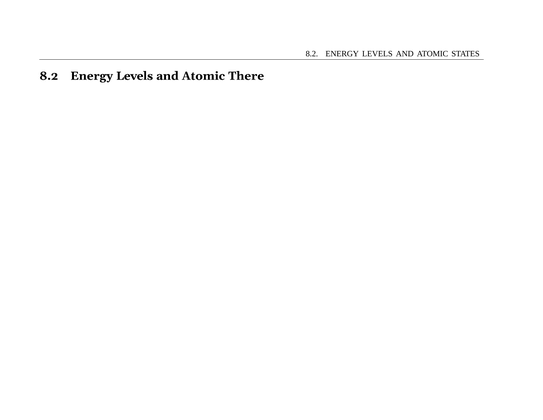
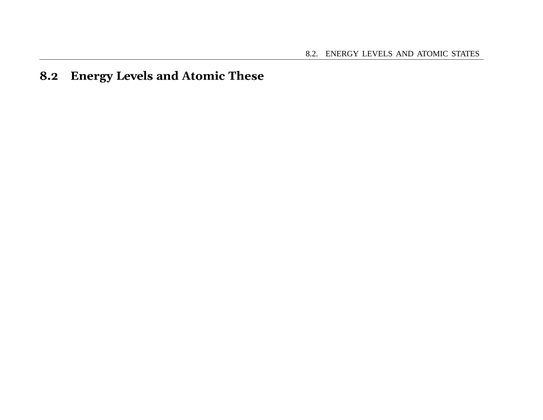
There: There -> These (246, 76)
